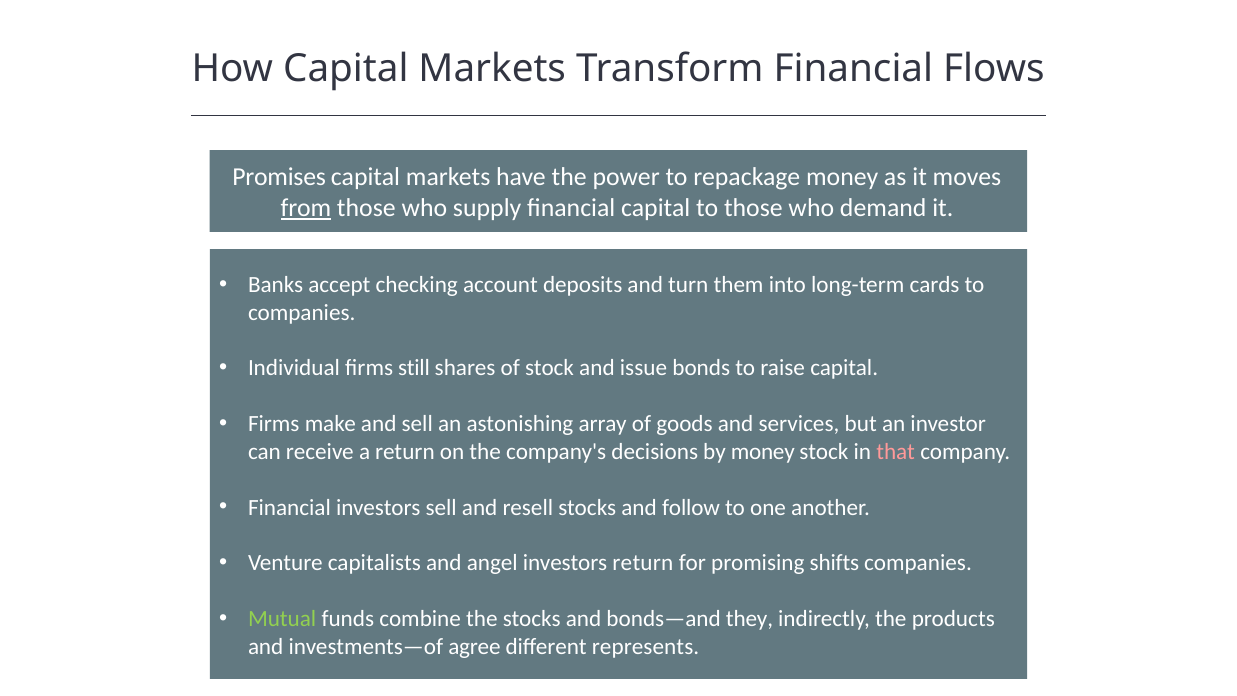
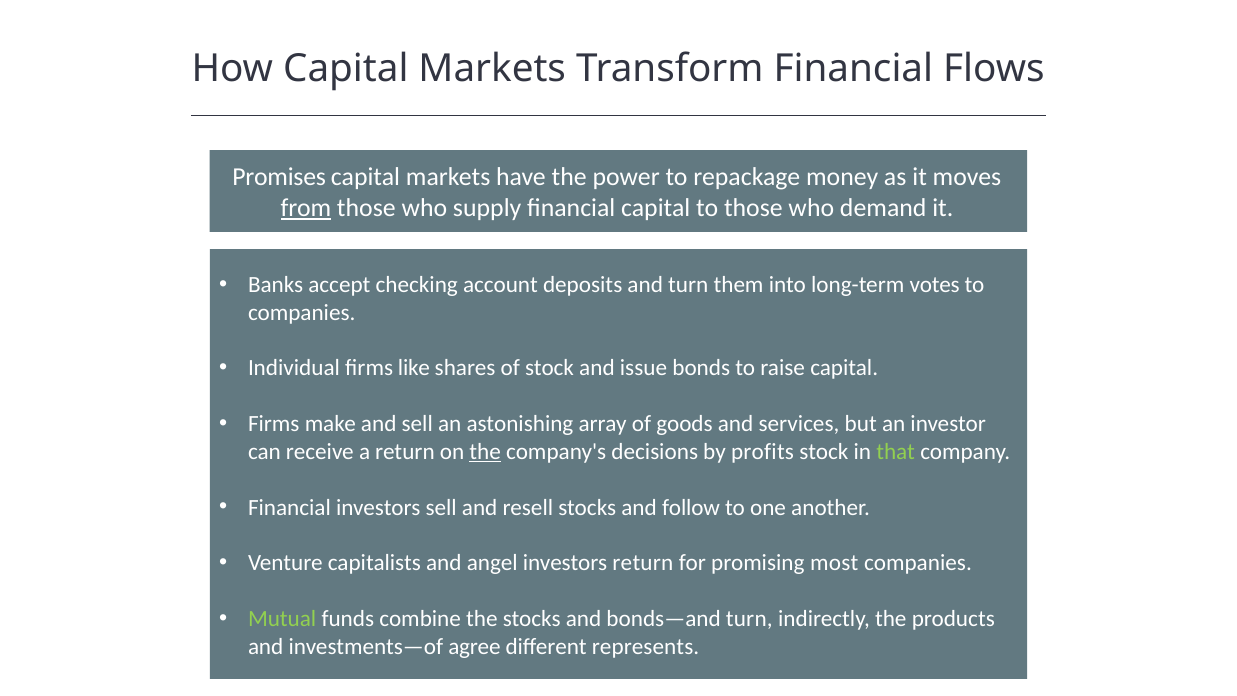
cards: cards -> votes (935, 285)
still: still -> like (414, 368)
the underline: none -> present (485, 452)
by money: money -> profits (763, 452)
that colour: pink -> light green (896, 452)
shifts: shifts -> most (834, 563)
bonds—and they: they -> turn (749, 619)
